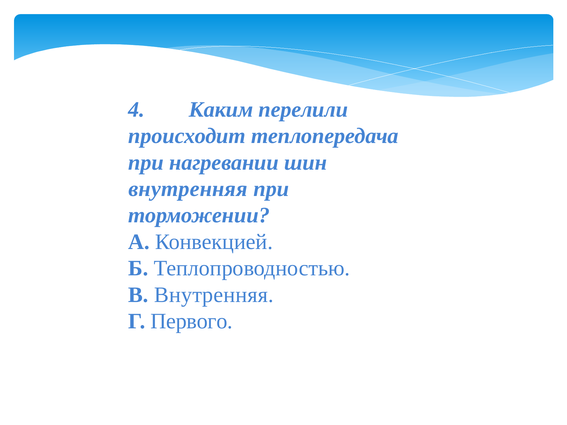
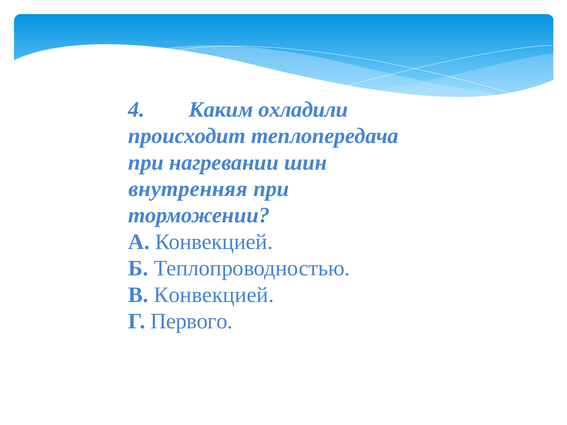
перелили: перелили -> охладили (303, 110)
В Внутренняя: Внутренняя -> Конвекцией (214, 295)
